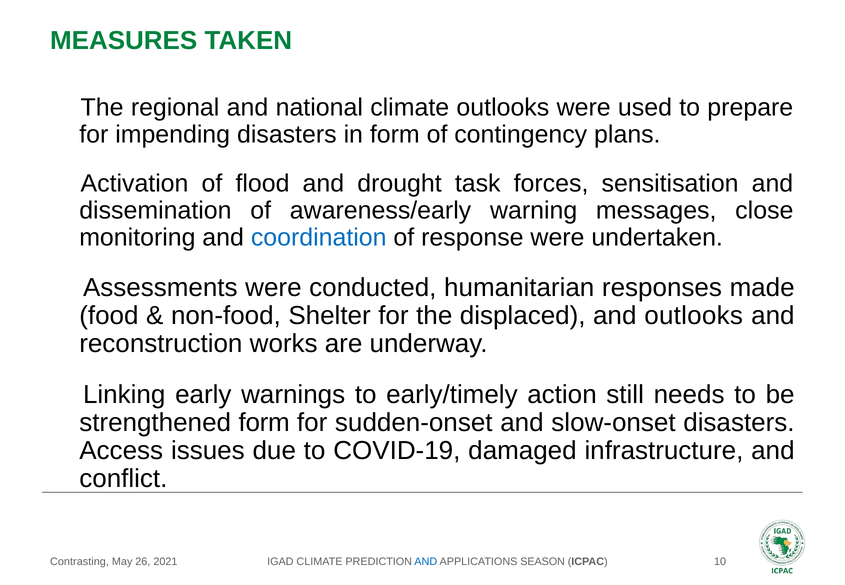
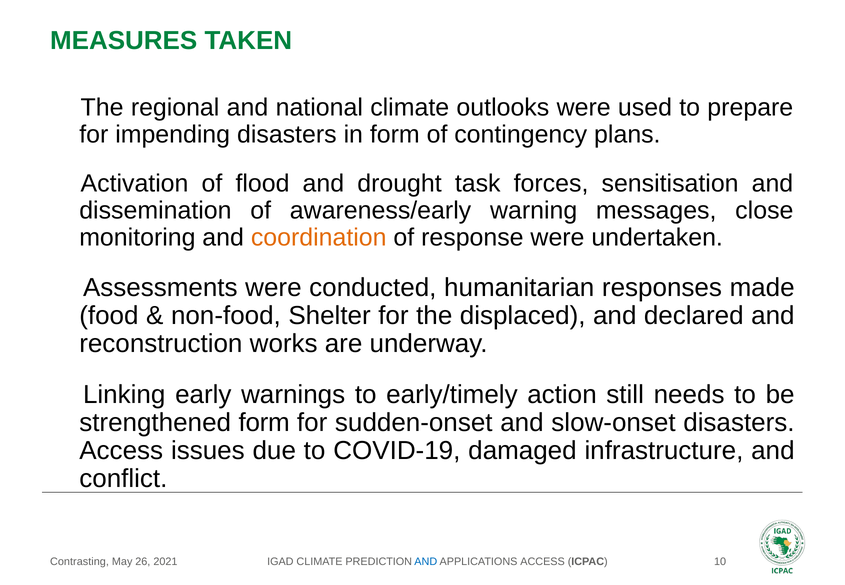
coordination colour: blue -> orange (319, 237)
and outlooks: outlooks -> declared (694, 316)
APPLICATIONS SEASON: SEASON -> ACCESS (543, 562)
